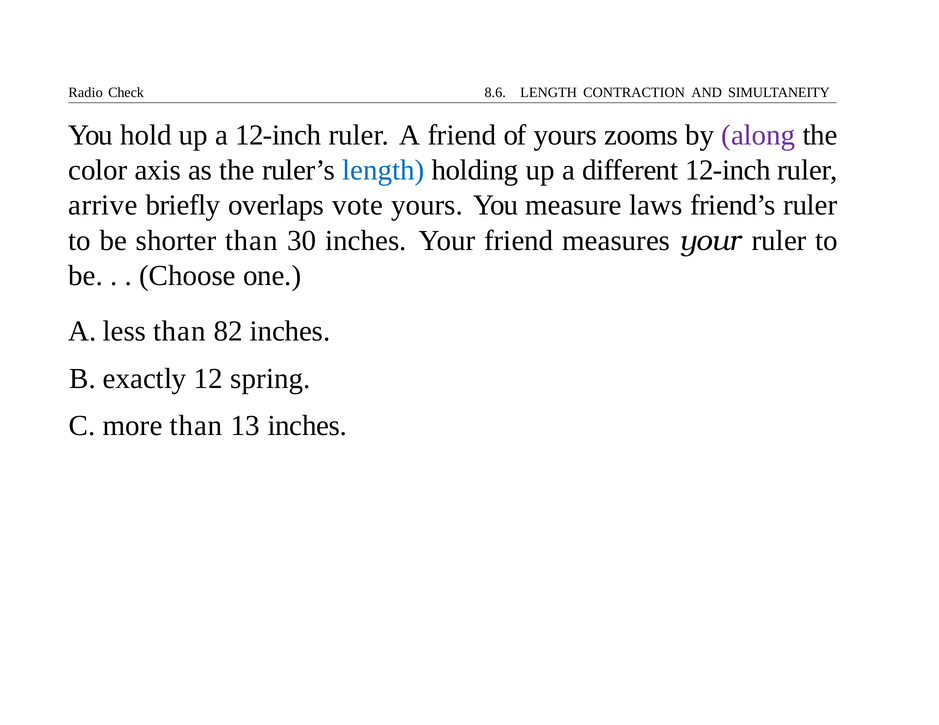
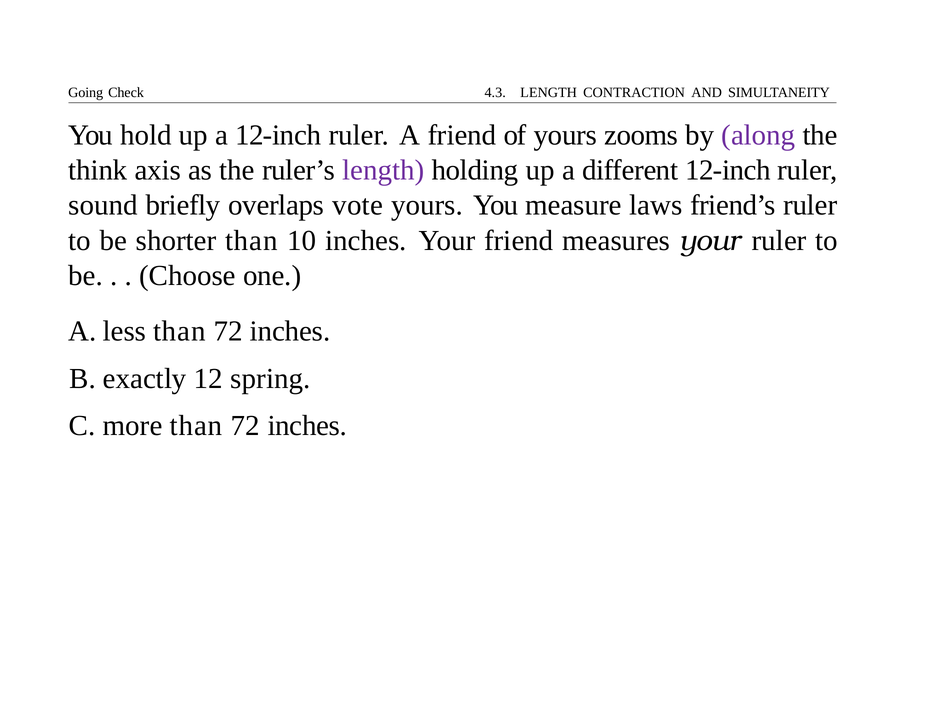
Radio: Radio -> Going (86, 93)
8.6: 8.6 -> 4.3 (495, 93)
color: color -> think (98, 170)
length colour: blue -> purple (383, 170)
arrive: arrive -> sound (103, 206)
30: 30 -> 10 (302, 241)
82: 82 -> 72 (228, 332)
more than 13: 13 -> 72 (245, 426)
